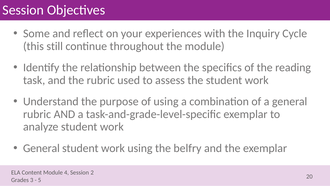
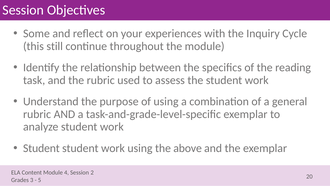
General: General -> Student (41, 148)
belfry: belfry -> above (188, 148)
